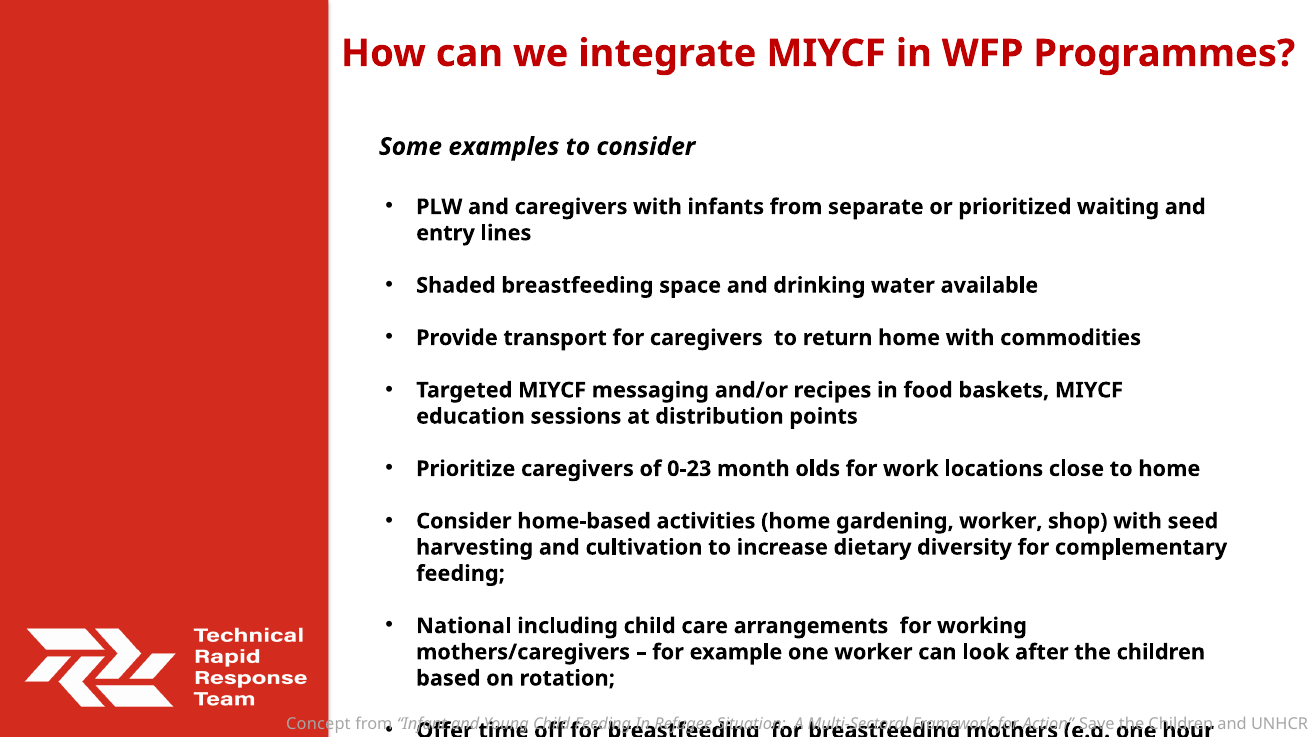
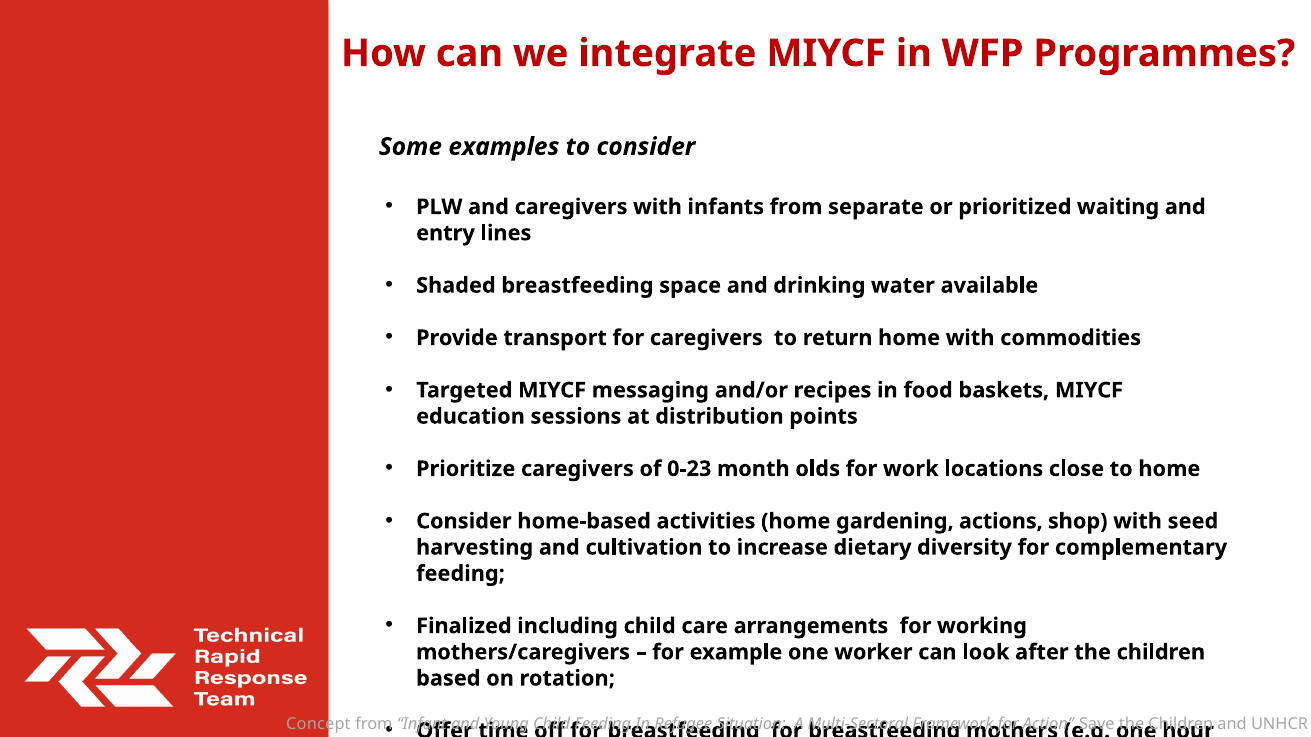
gardening worker: worker -> actions (1001, 522)
National: National -> Finalized (464, 626)
